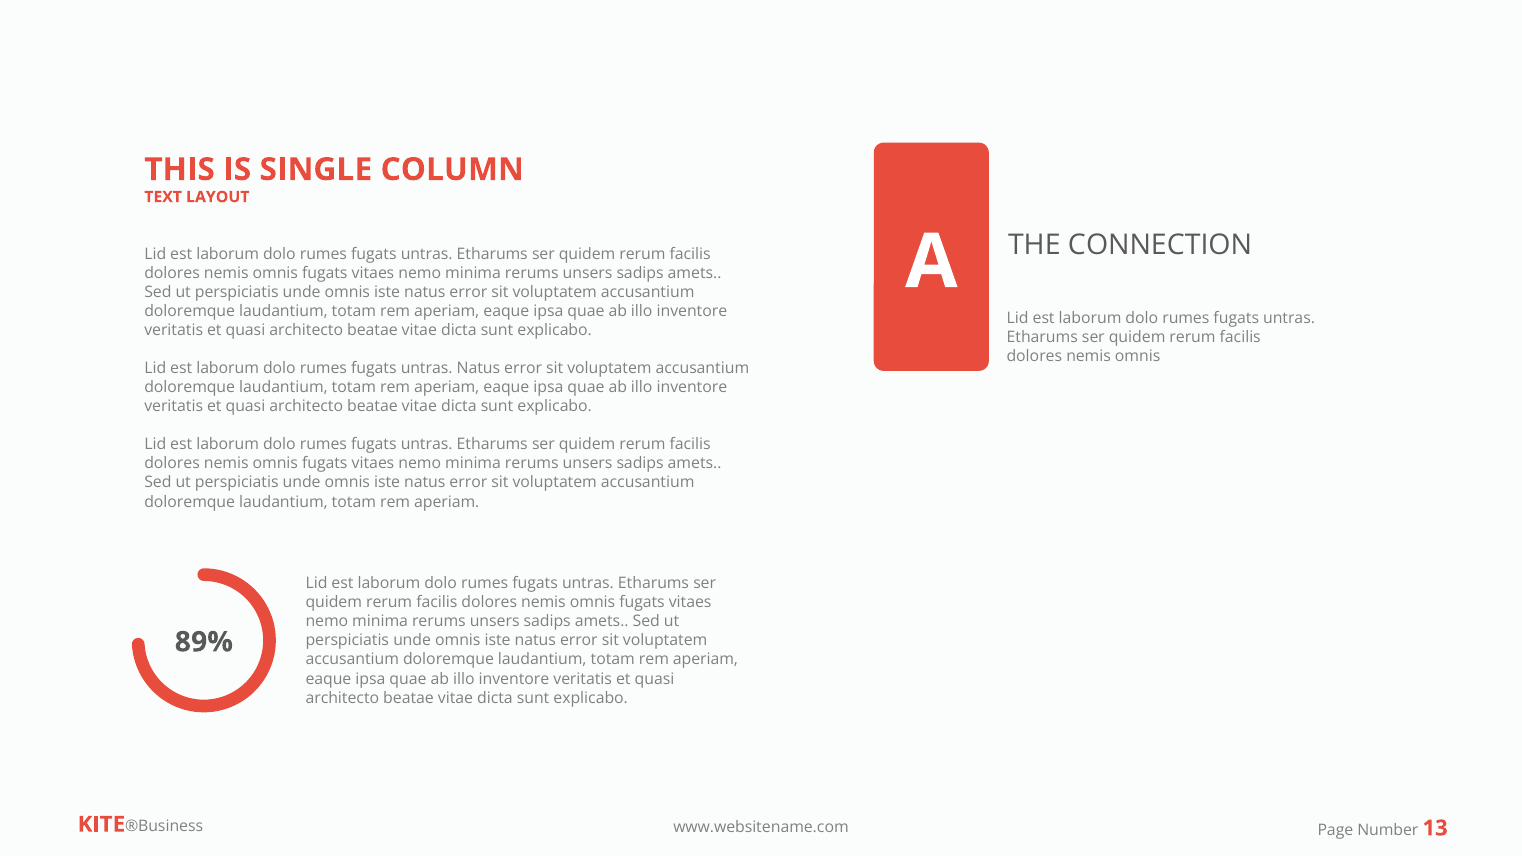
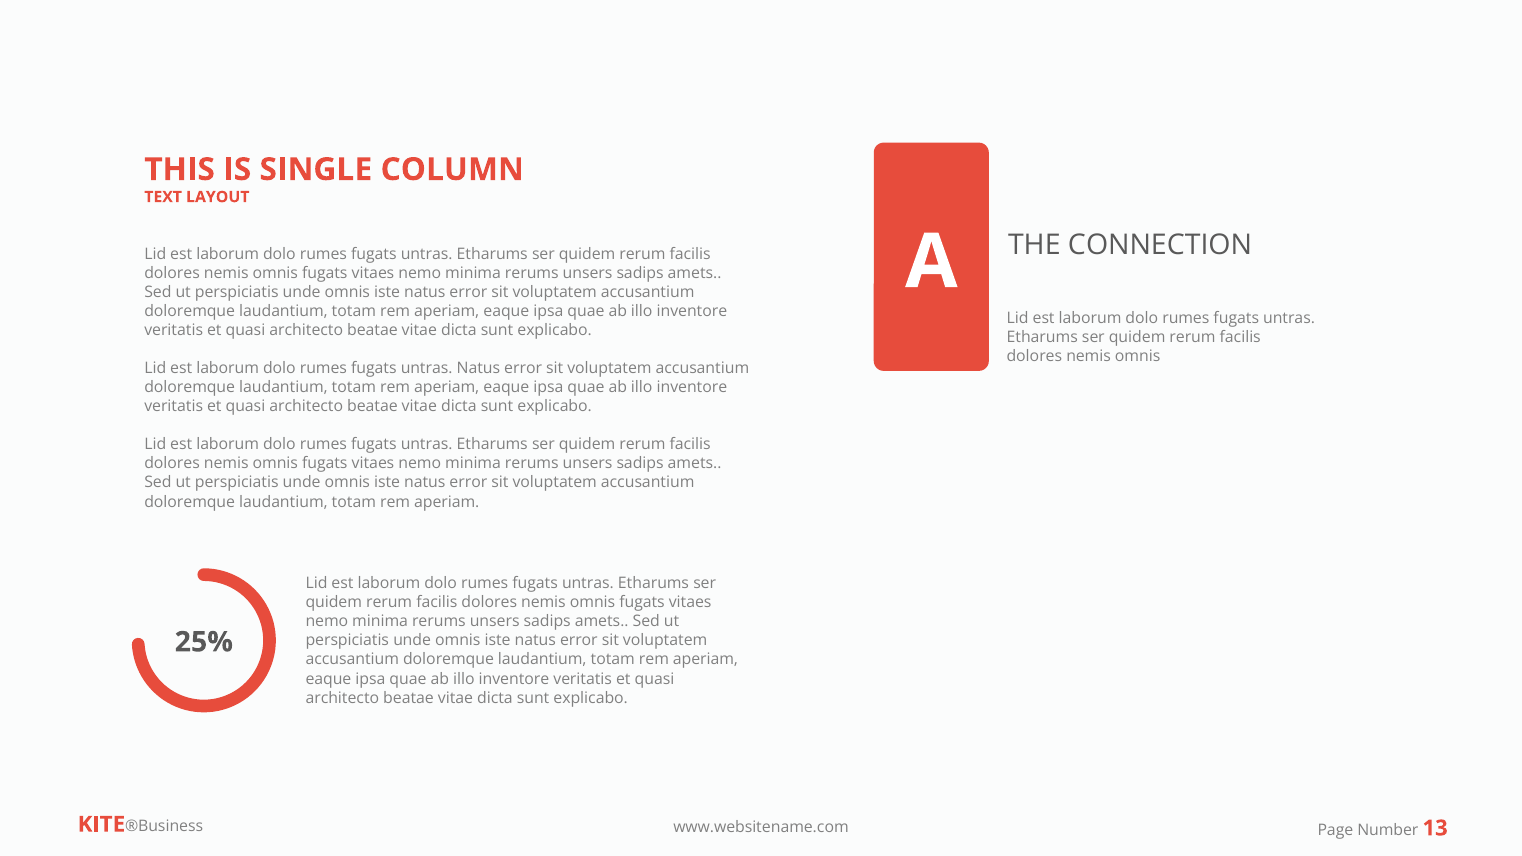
89%: 89% -> 25% (204, 642)
